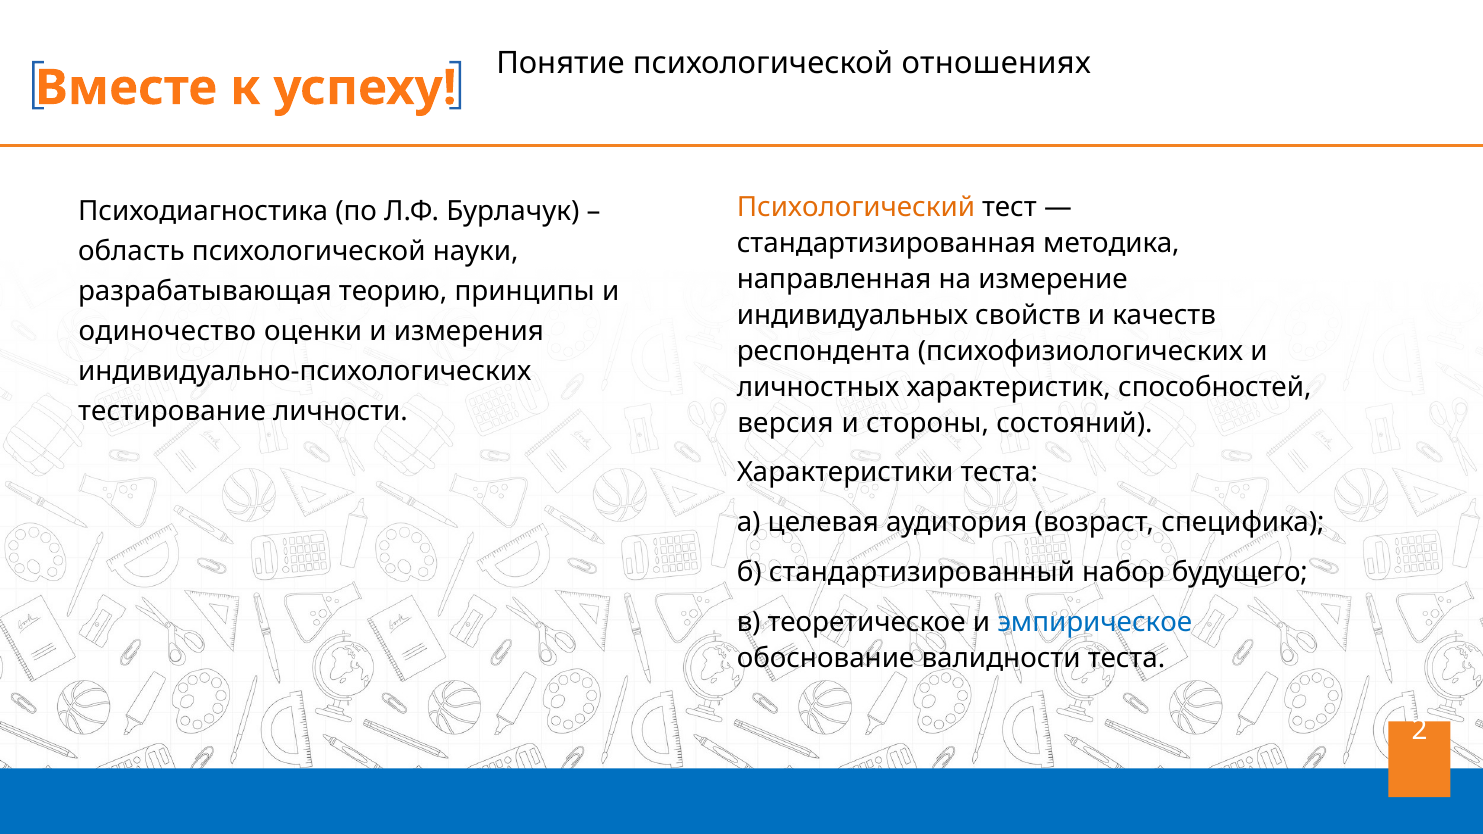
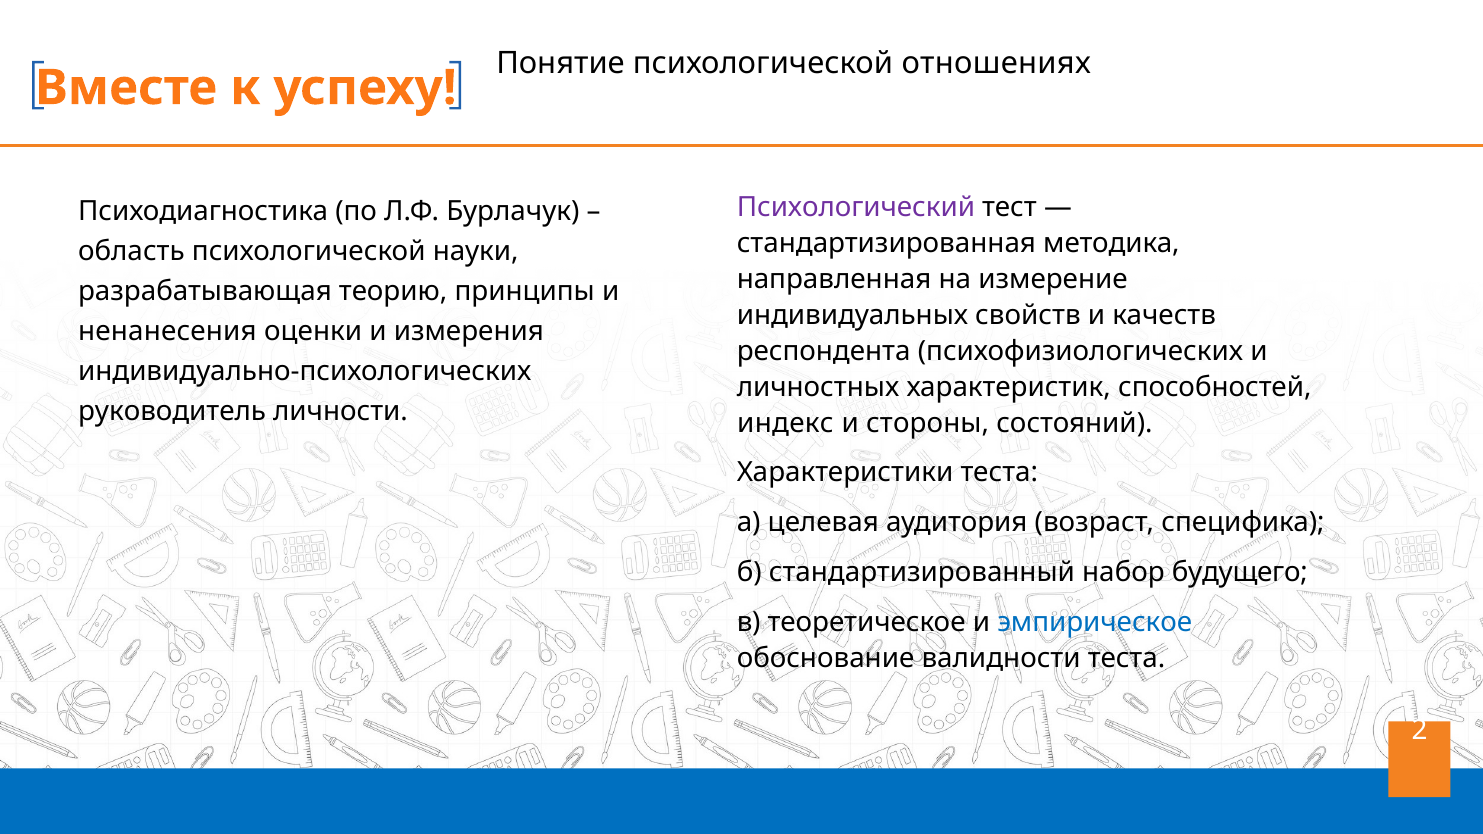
Психологический colour: orange -> purple (856, 207)
одиночество: одиночество -> ненанесения (167, 331)
тестирование: тестирование -> руководитель (172, 411)
версия: версия -> индекс (785, 423)
